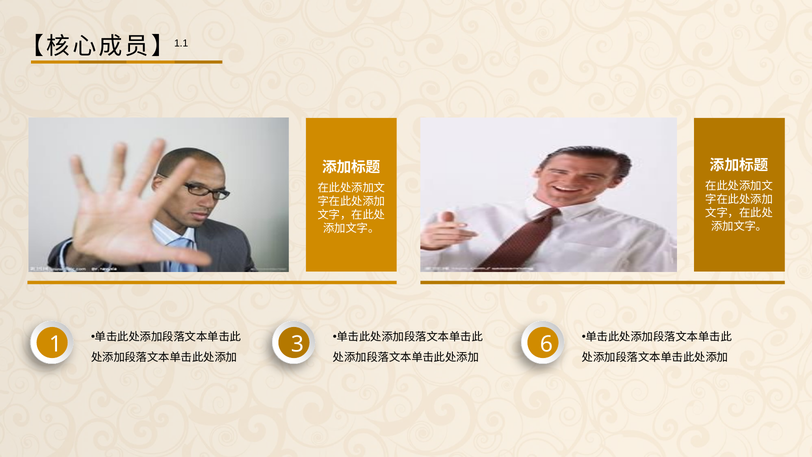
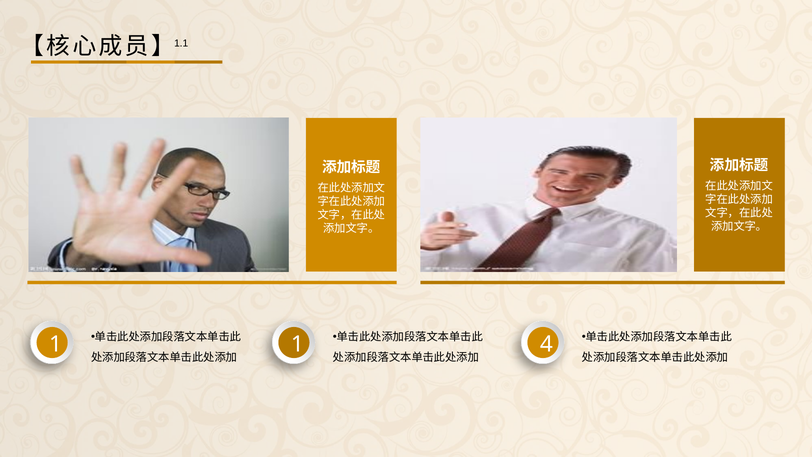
3: 3 -> 1 (297, 344)
6: 6 -> 4 (546, 344)
